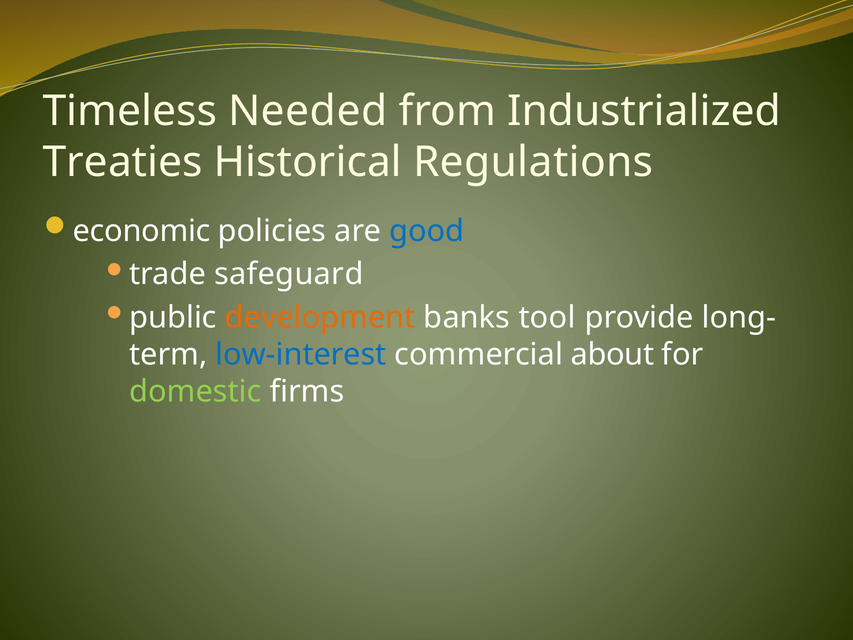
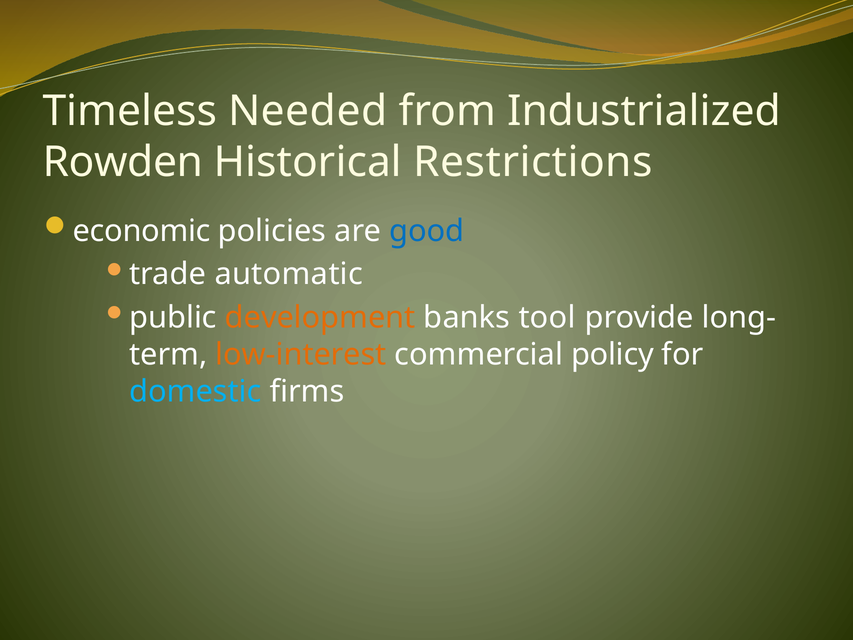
Treaties: Treaties -> Rowden (123, 162)
Regulations: Regulations -> Restrictions (533, 162)
safeguard: safeguard -> automatic (289, 274)
low-interest colour: blue -> orange (301, 354)
about: about -> policy (612, 354)
domestic colour: light green -> light blue (195, 391)
